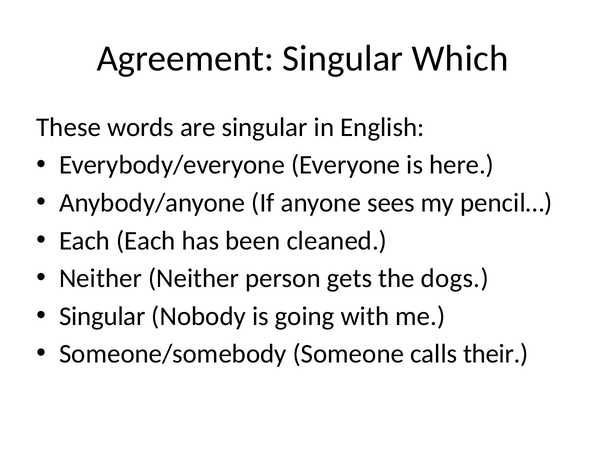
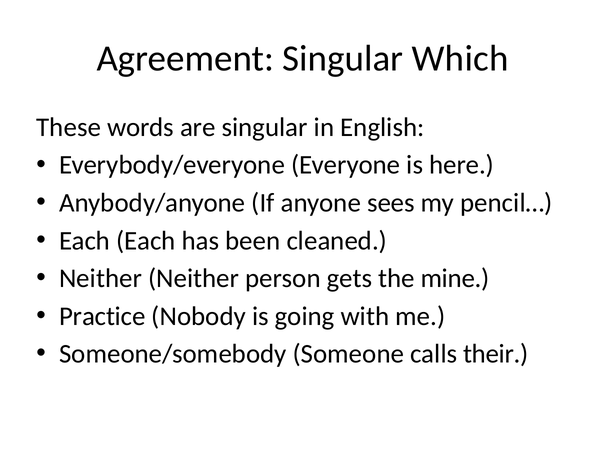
dogs: dogs -> mine (455, 278)
Singular: Singular -> Practice (102, 316)
